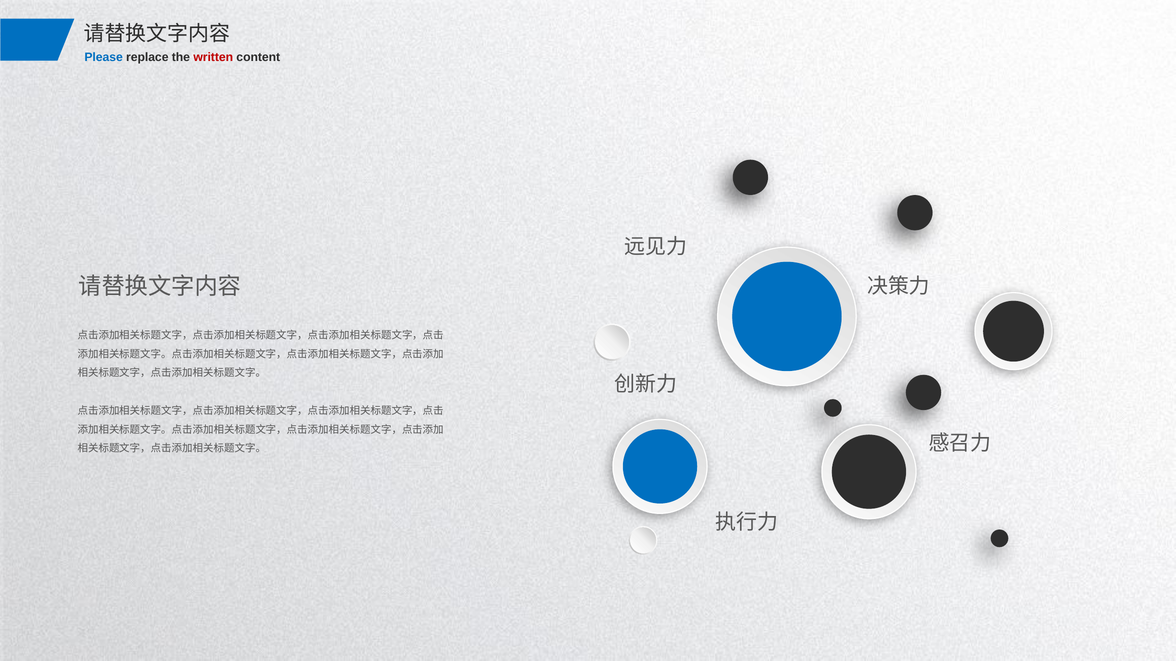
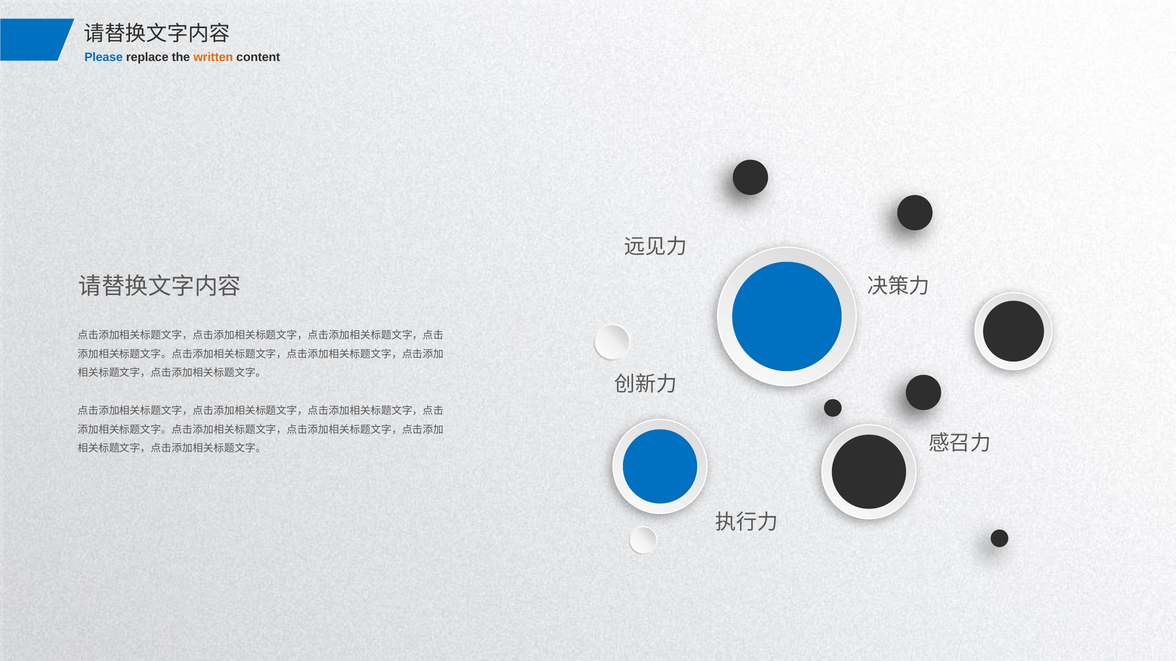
written colour: red -> orange (213, 57)
